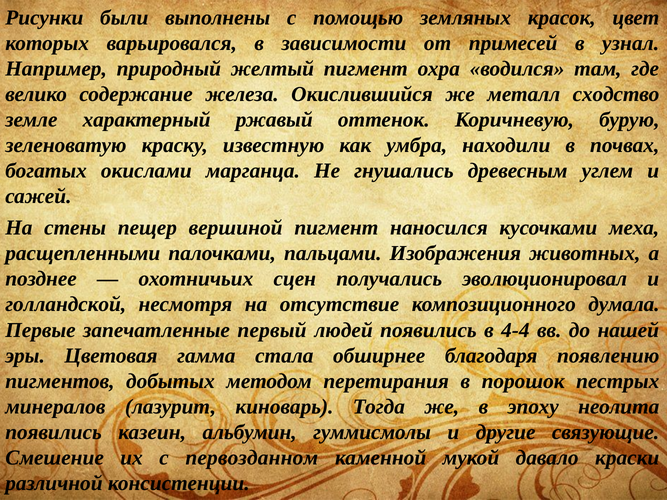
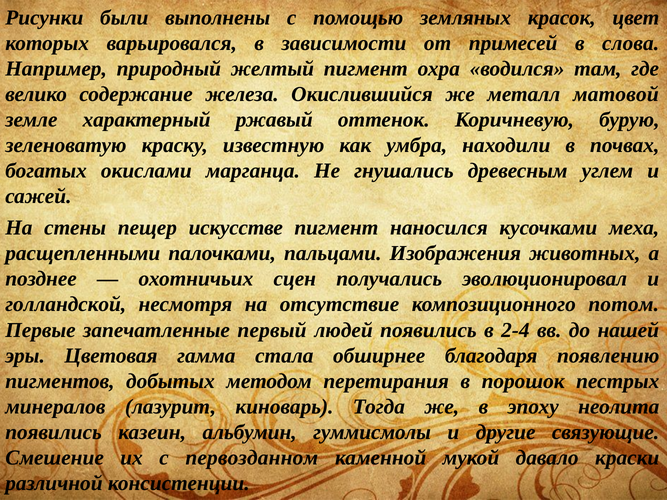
узнал: узнал -> слова (631, 43)
сходство: сходство -> матовой (616, 94)
вершиной: вершиной -> искусстве (236, 228)
думала: думала -> потом (624, 305)
4-4: 4-4 -> 2-4 (515, 330)
